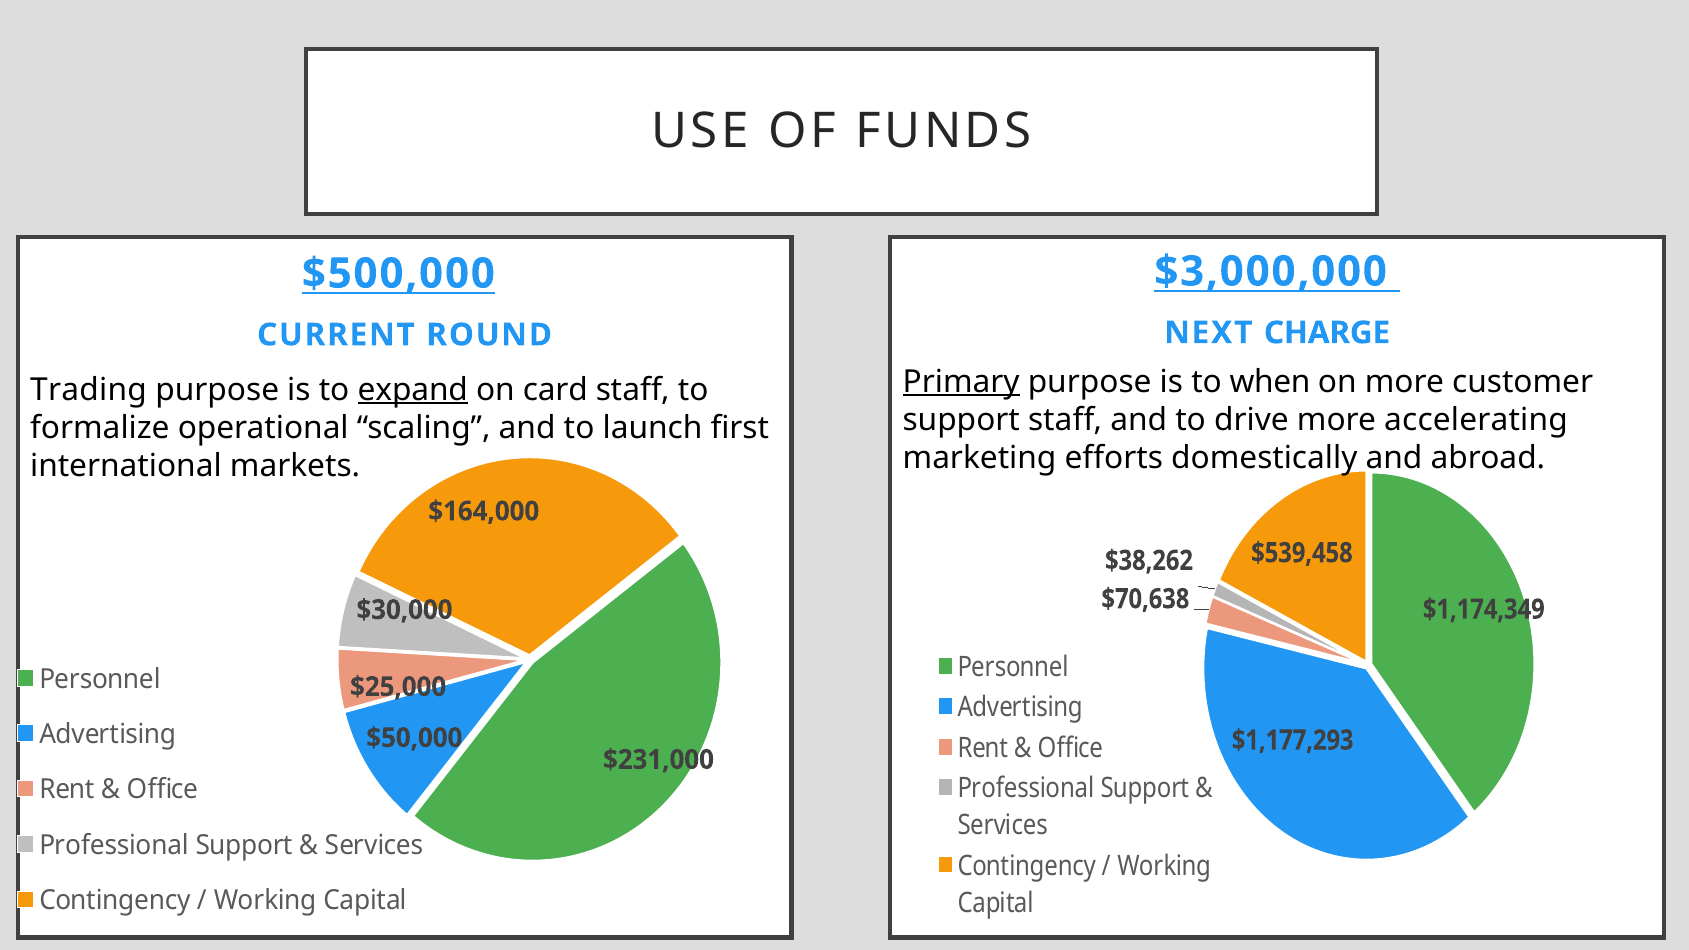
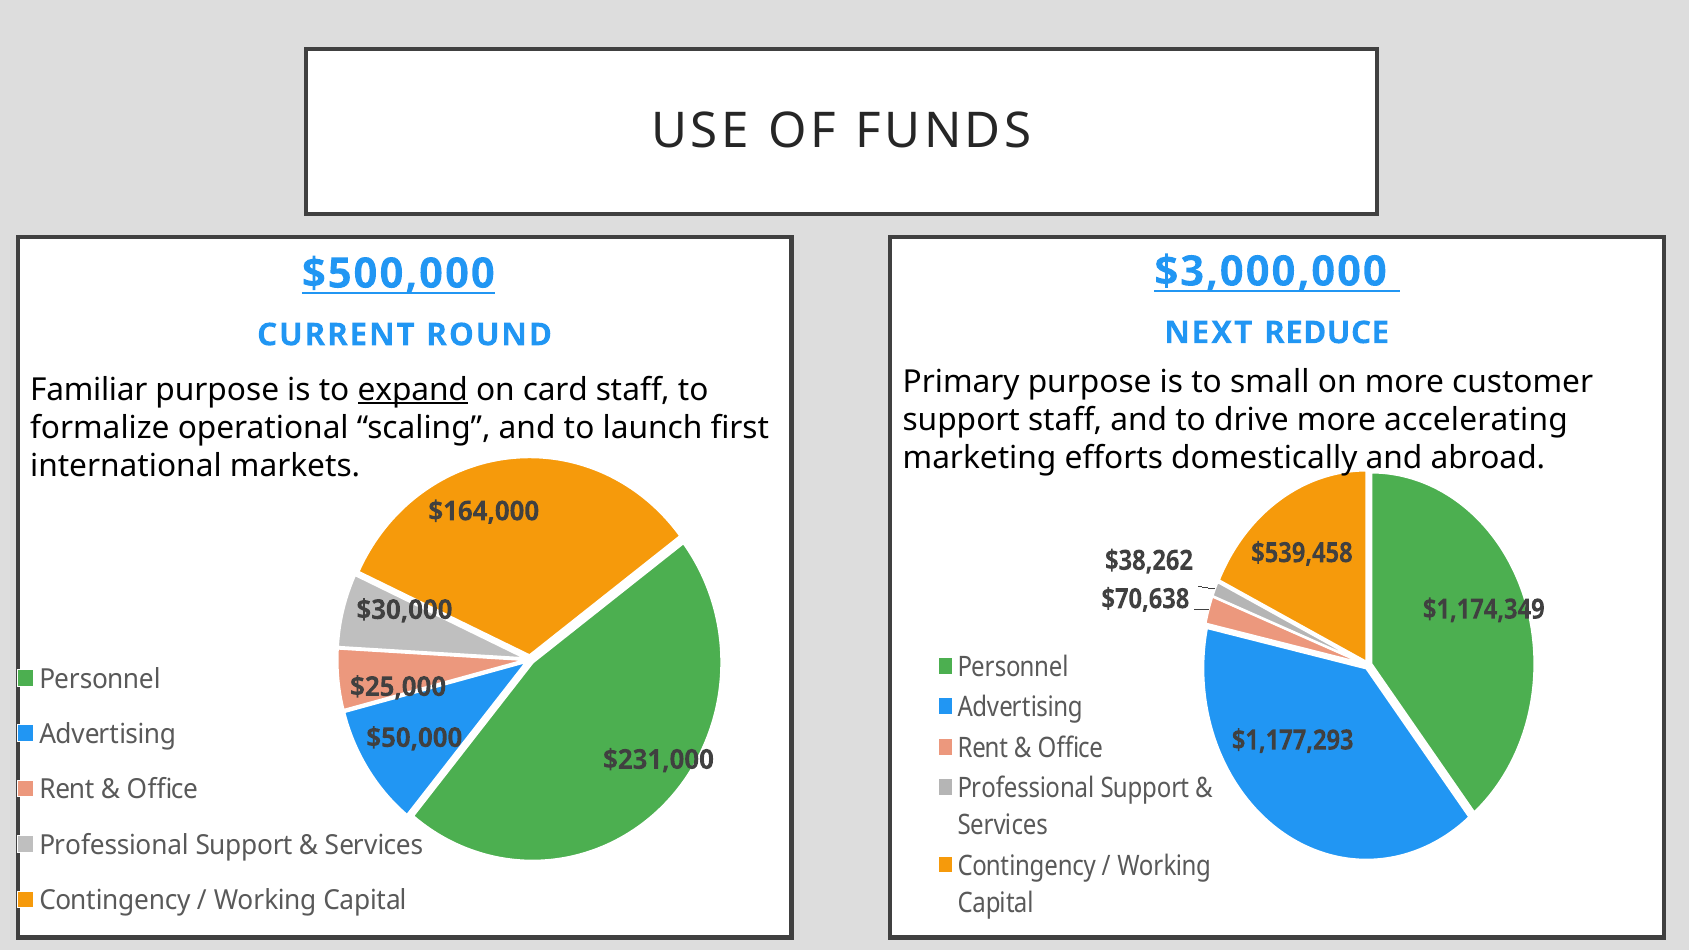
CHARGE: CHARGE -> REDUCE (1327, 333)
Primary underline: present -> none (961, 382)
when: when -> small (1270, 382)
Trading: Trading -> Familiar (89, 390)
